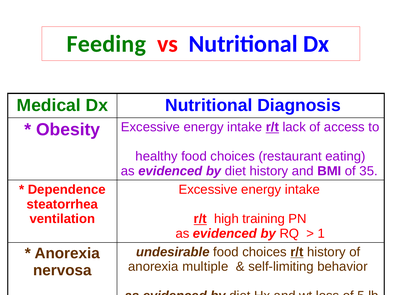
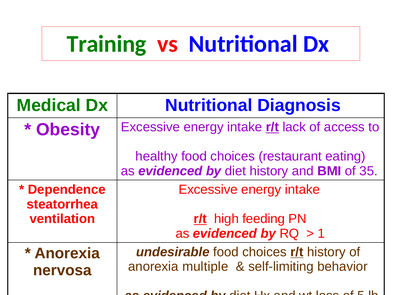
Feeding: Feeding -> Training (106, 44)
training: training -> feeding (264, 219)
